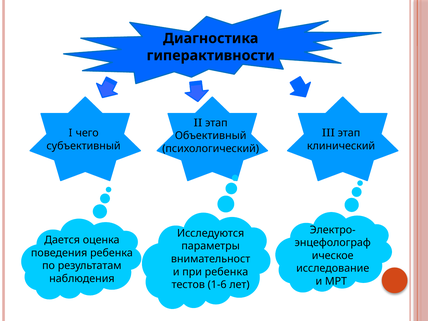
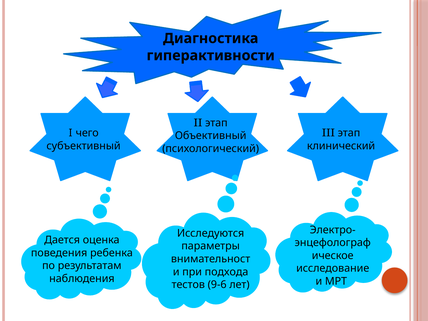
при ребенка: ребенка -> подхода (227, 272)
1-6: 1-6 -> 9-6 (217, 285)
